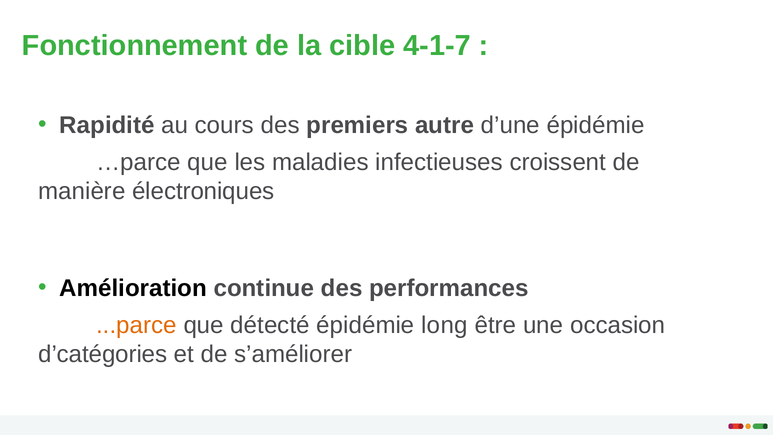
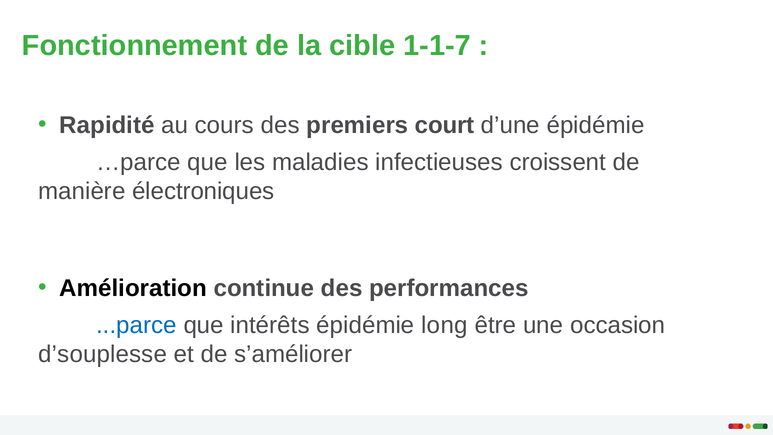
4-1-7: 4-1-7 -> 1-1-7 (437, 45)
autre: autre -> court (445, 125)
...parce colour: orange -> blue (137, 325)
détecté: détecté -> intérêts (270, 325)
d’catégories: d’catégories -> d’souplesse (103, 354)
